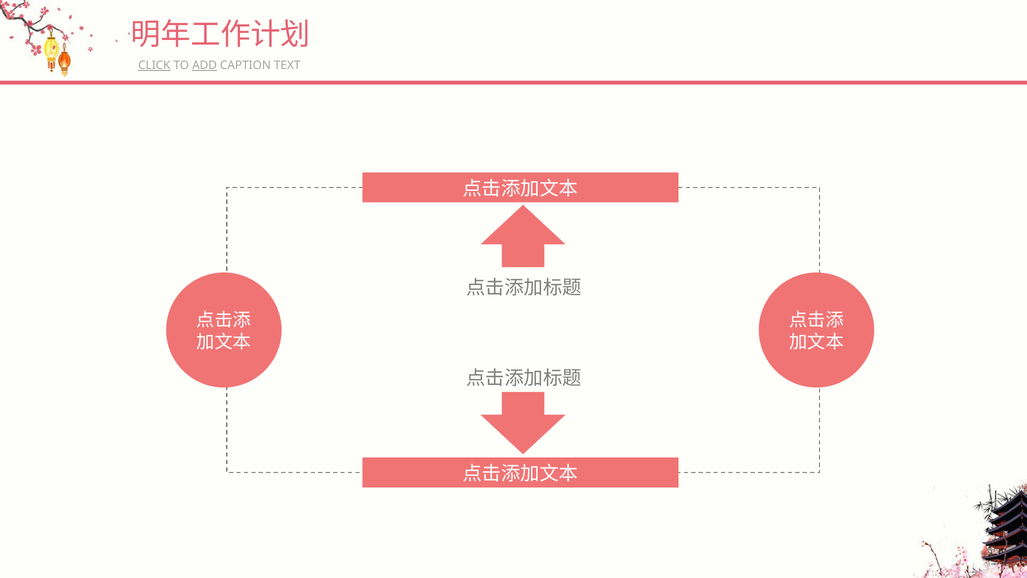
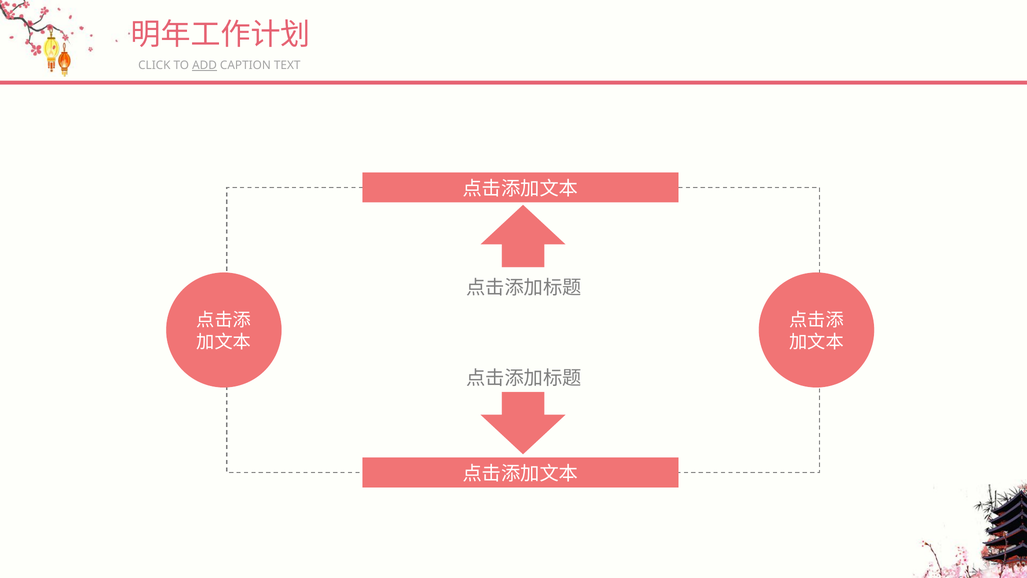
CLICK underline: present -> none (154, 65)
